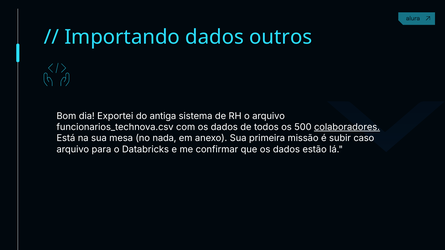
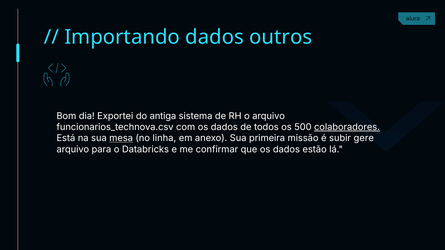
mesa underline: none -> present (121, 138)
nada: nada -> linha (164, 138)
caso: caso -> gere (364, 138)
